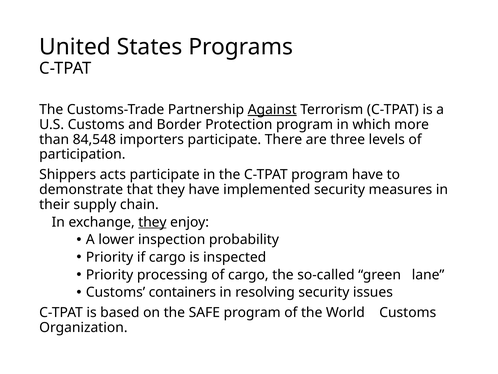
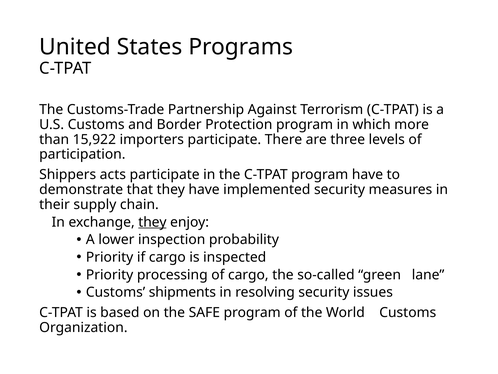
Against underline: present -> none (272, 109)
84,548: 84,548 -> 15,922 (94, 139)
containers: containers -> shipments (182, 292)
